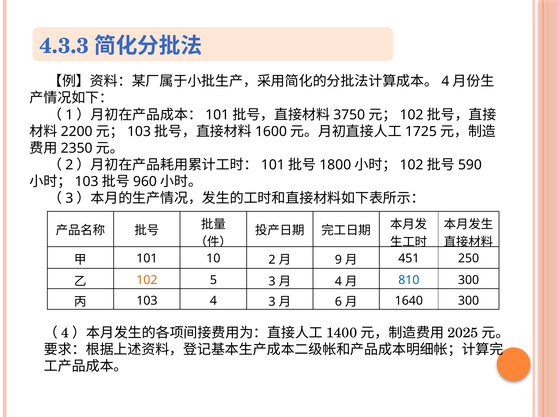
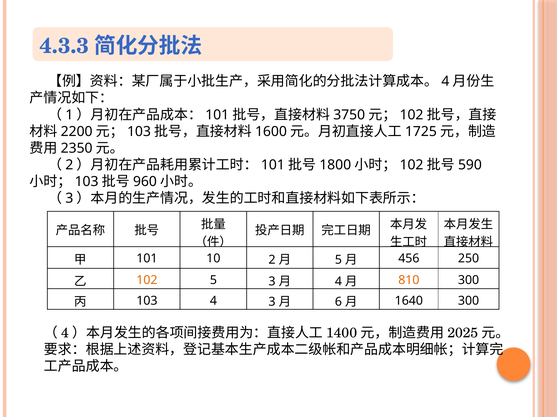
9: 9 -> 5 (338, 260)
451: 451 -> 456 (409, 259)
810 colour: blue -> orange (409, 281)
